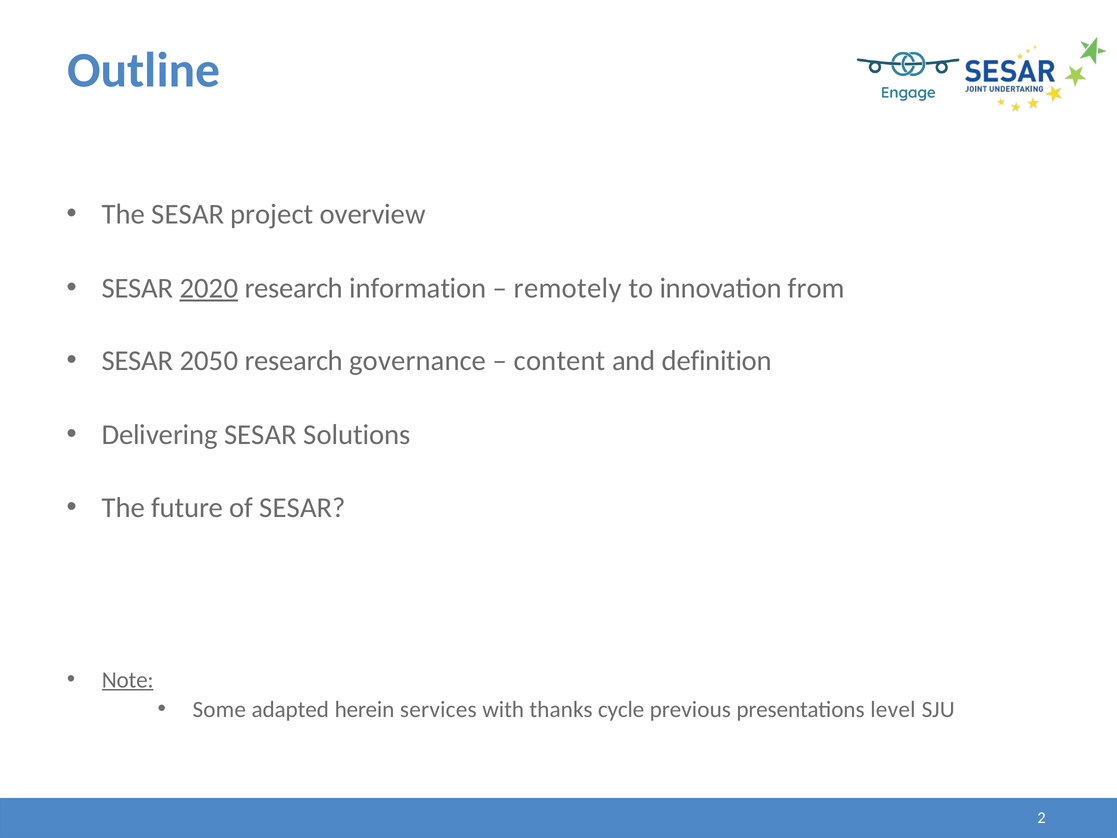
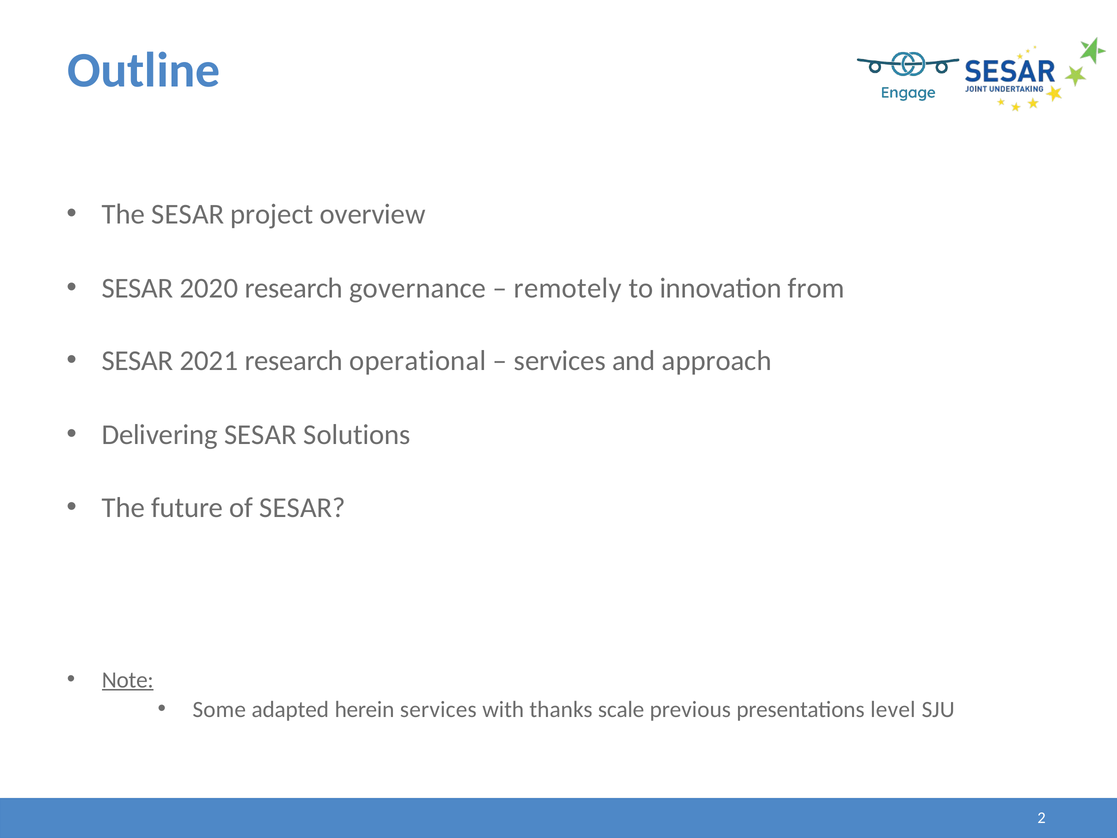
2020 underline: present -> none (209, 288)
information: information -> governance (418, 288)
2050: 2050 -> 2021 (209, 361)
governance: governance -> operational (418, 361)
content: content -> services (560, 361)
definition: definition -> approach (717, 361)
cycle: cycle -> scale (621, 709)
